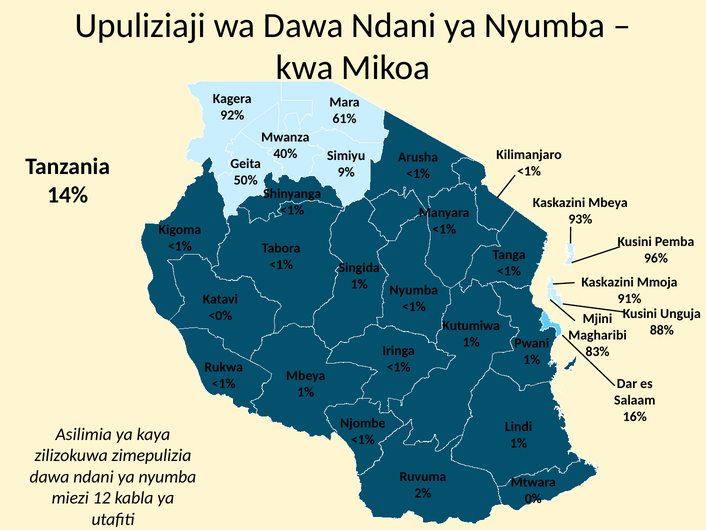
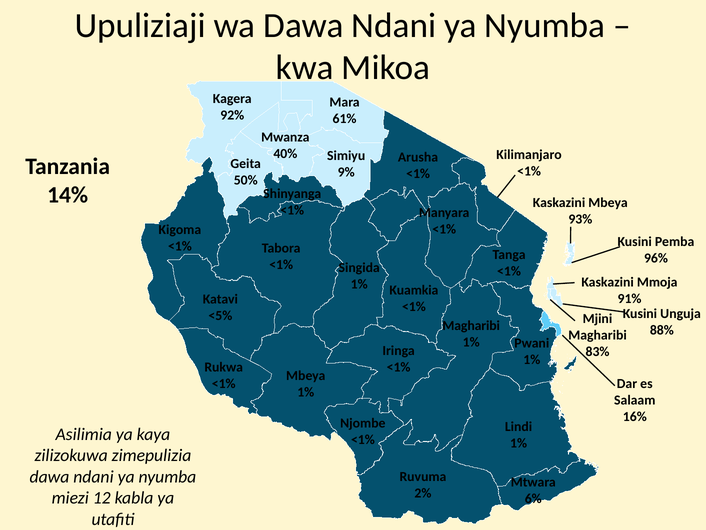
1% Nyumba: Nyumba -> Kuamkia (414, 290)
<0%: <0% -> <5% (220, 315)
Kutumiwa: Kutumiwa -> Magharibi (471, 325)
0%: 0% -> 6% (533, 498)
